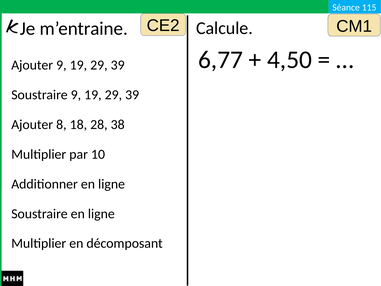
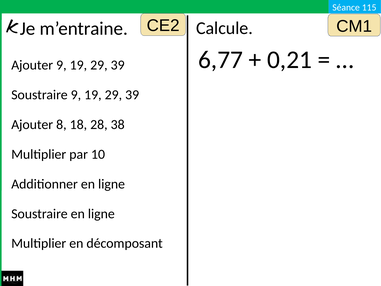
4,50: 4,50 -> 0,21 (290, 60)
